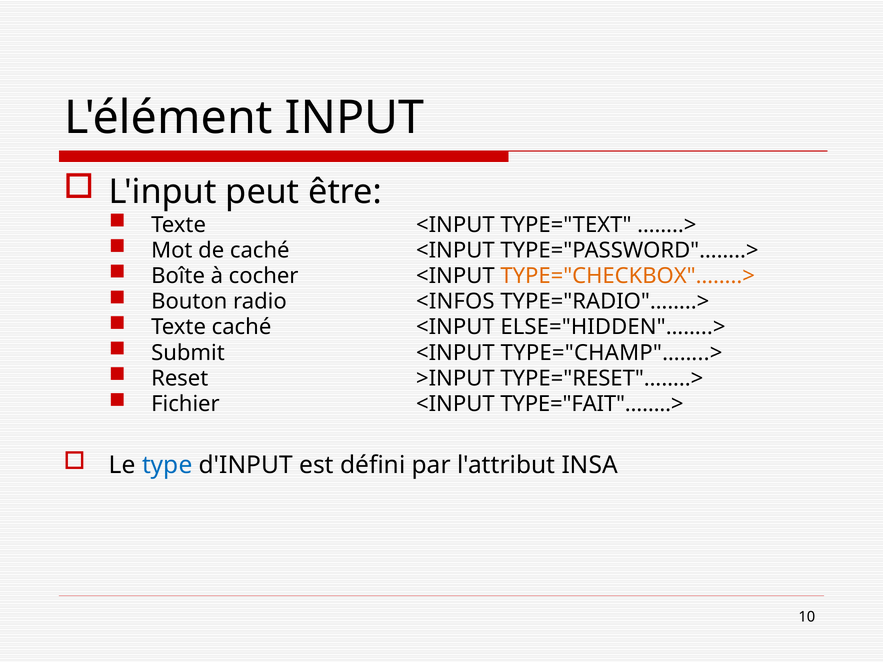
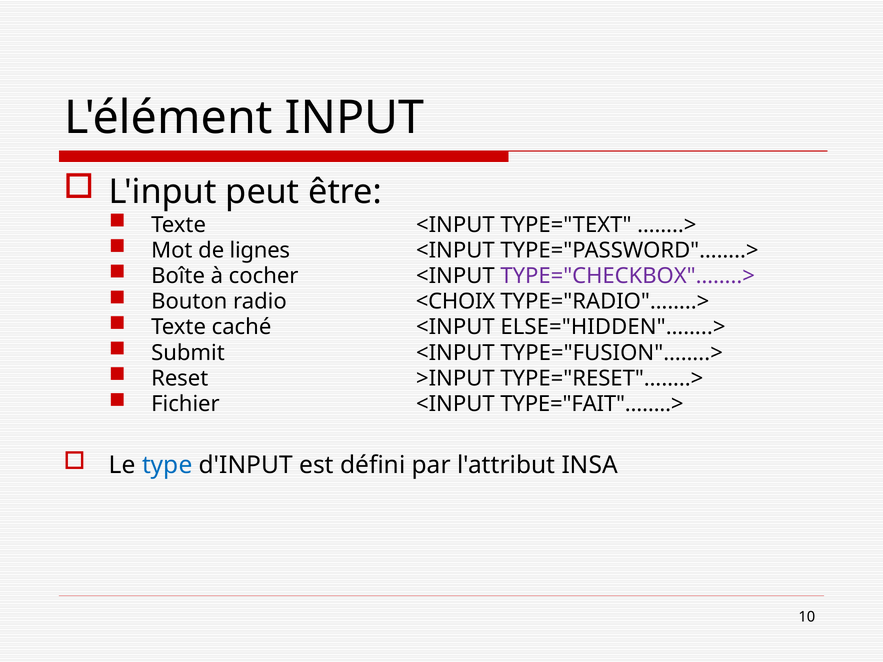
de caché: caché -> lignes (260, 250)
TYPE="CHECKBOX"……..> colour: orange -> purple (628, 276)
<INFOS: <INFOS -> <CHOIX (456, 302)
TYPE="CHAMP"……..>: TYPE="CHAMP"……..> -> TYPE="FUSION"……..> (612, 353)
